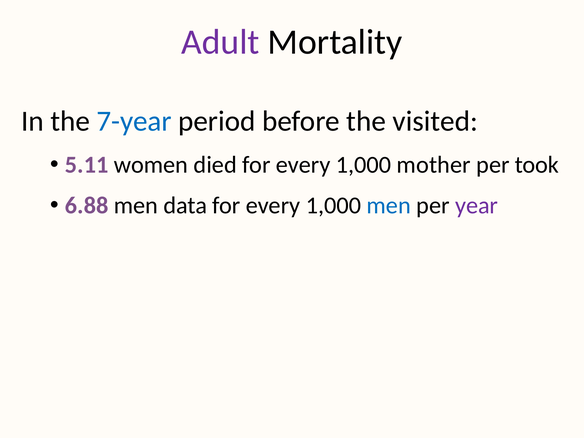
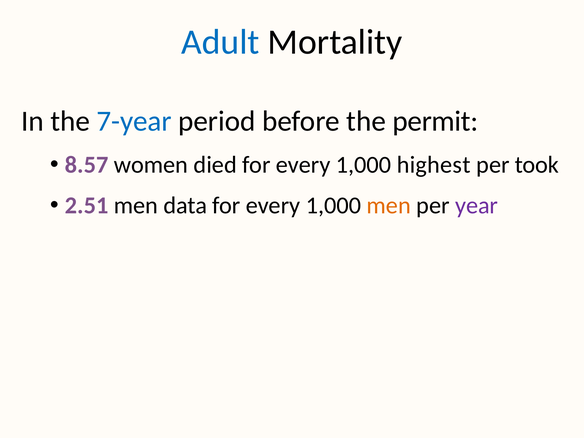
Adult colour: purple -> blue (220, 42)
visited: visited -> permit (435, 121)
5.11: 5.11 -> 8.57 (87, 165)
mother: mother -> highest (434, 165)
6.88: 6.88 -> 2.51 (87, 206)
men colour: blue -> orange (389, 206)
